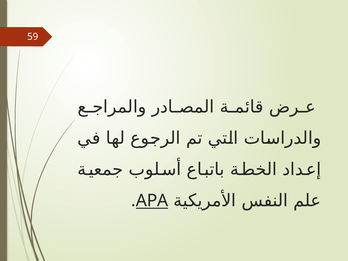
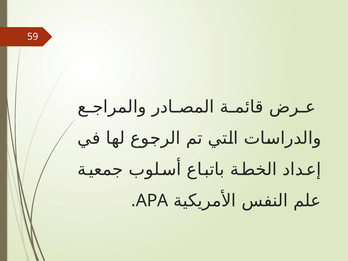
APA underline: present -> none (152, 201)
